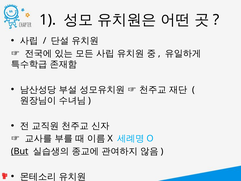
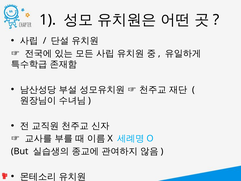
But underline: present -> none (20, 151)
